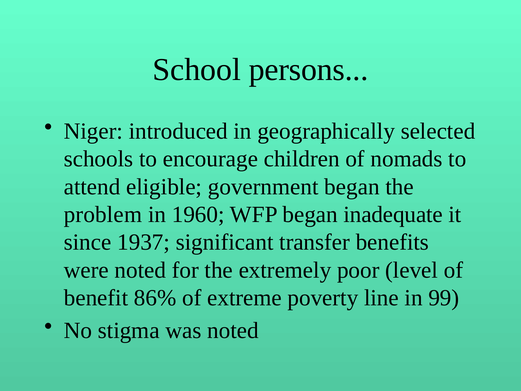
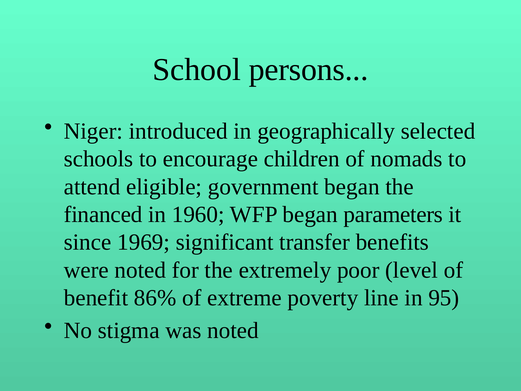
problem: problem -> financed (103, 214)
inadequate: inadequate -> parameters (393, 214)
1937: 1937 -> 1969 (144, 242)
99: 99 -> 95 (444, 298)
